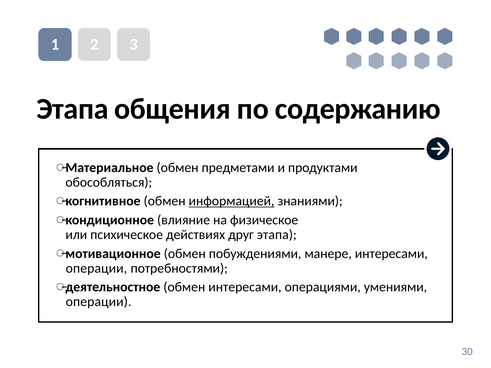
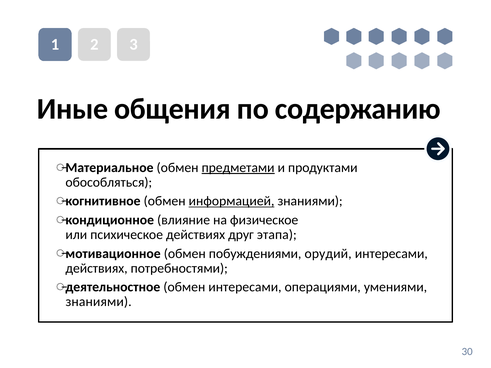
Этапа: Этапа -> Иные (73, 109)
предметами underline: none -> present (238, 168)
манере: манере -> орудий (328, 254)
операции: операции -> действиях (97, 268)
операции: операции -> знаниями (99, 302)
